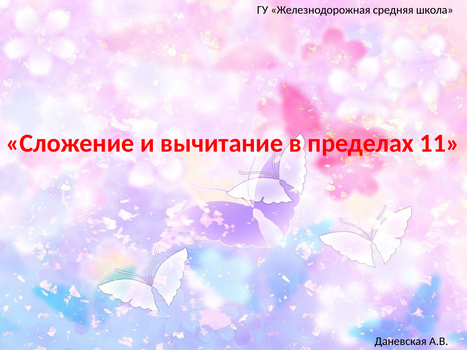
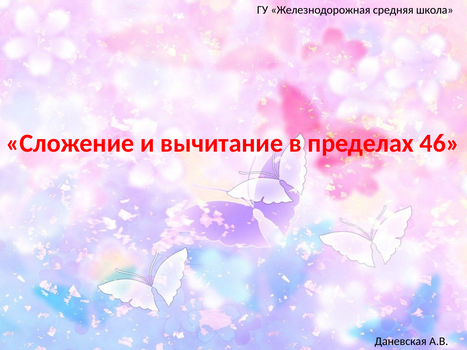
11: 11 -> 46 (440, 144)
